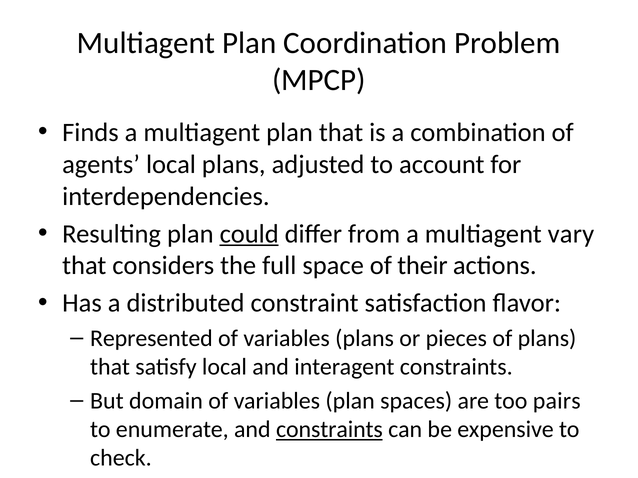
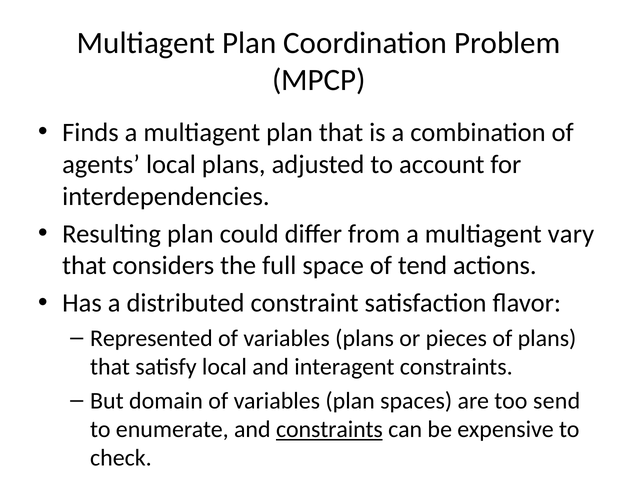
could underline: present -> none (249, 234)
their: their -> tend (423, 266)
pairs: pairs -> send (557, 401)
